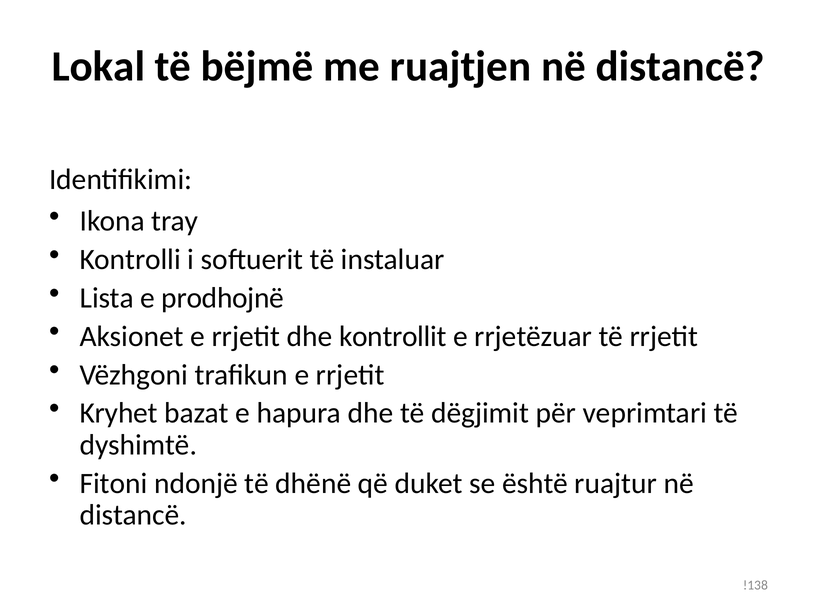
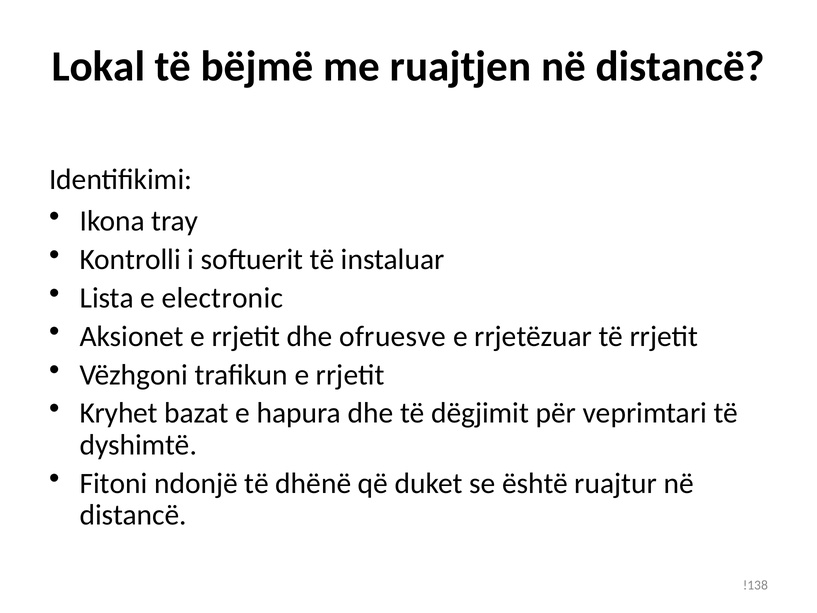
prodhojnë: prodhojnë -> electronic (222, 298)
kontrollit: kontrollit -> ofruesve (393, 336)
